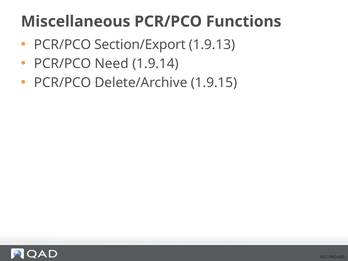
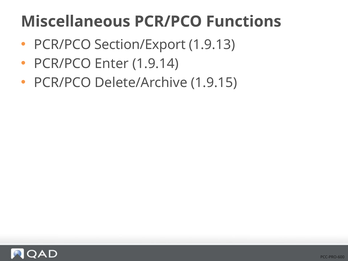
Need: Need -> Enter (112, 64)
